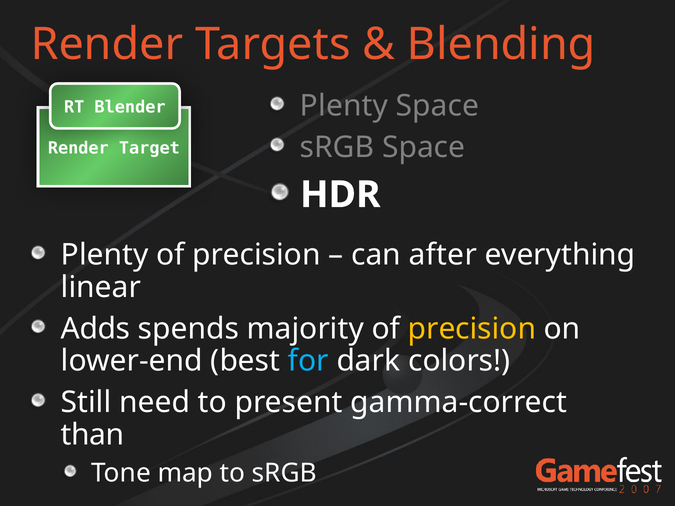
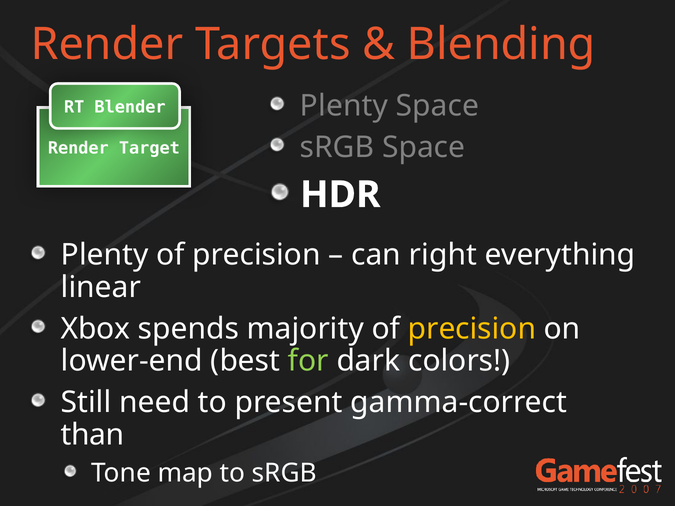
after: after -> right (443, 255)
Adds: Adds -> Xbox (96, 329)
for colour: light blue -> light green (308, 361)
